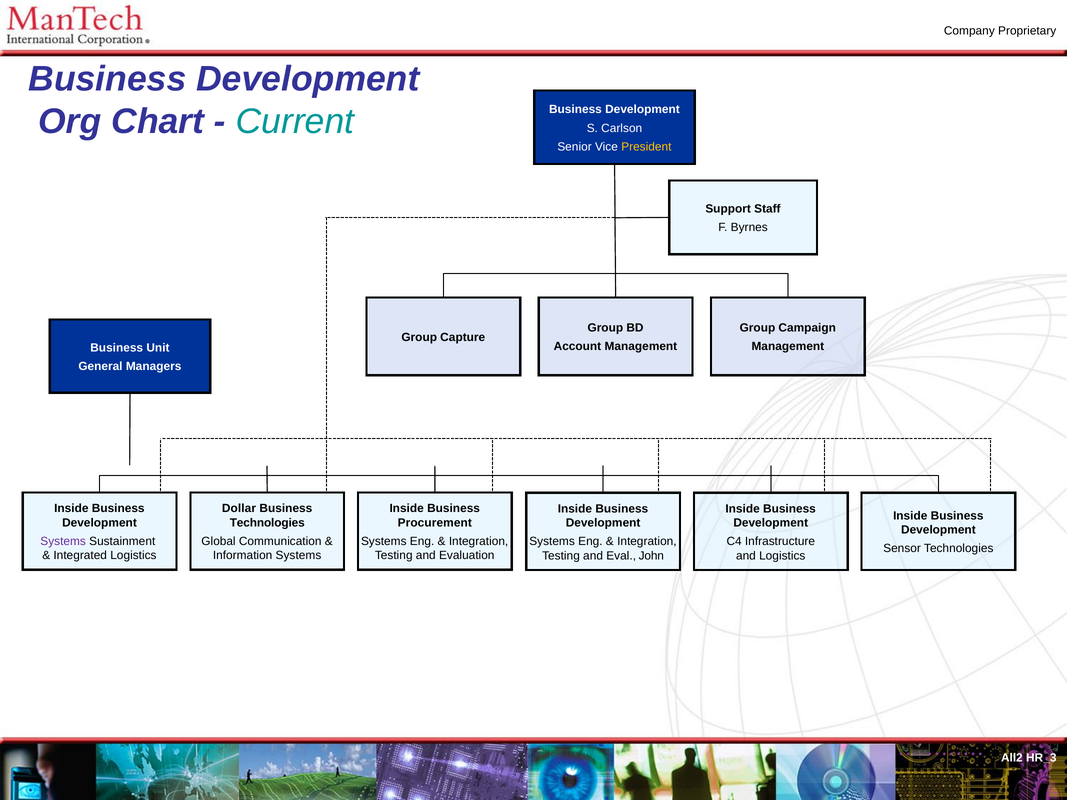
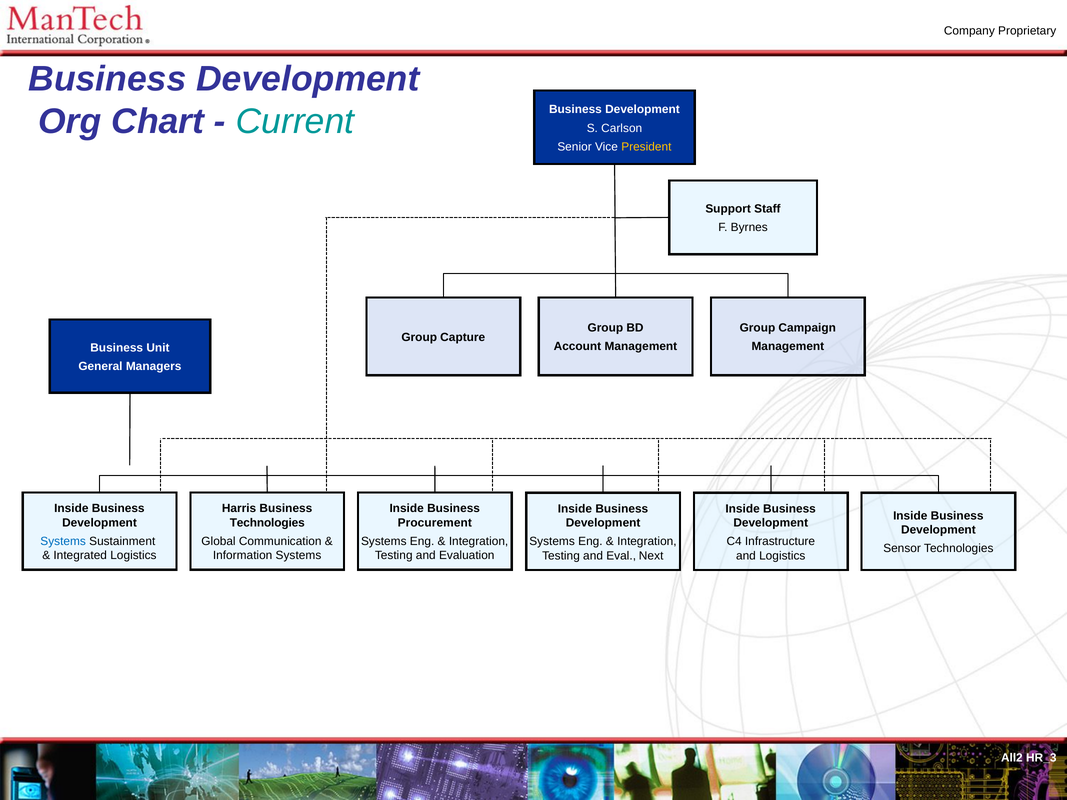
Dollar: Dollar -> Harris (239, 509)
Systems colour: purple -> blue (63, 542)
John: John -> Next (651, 556)
